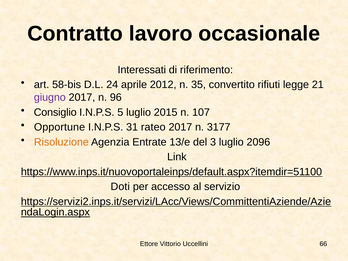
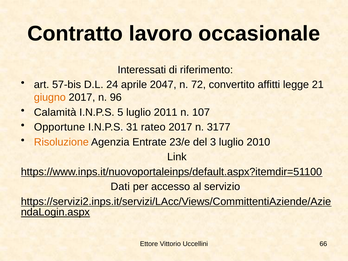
58-bis: 58-bis -> 57-bis (67, 85)
2012: 2012 -> 2047 (163, 85)
35: 35 -> 72 (199, 85)
rifiuti: rifiuti -> affitti (269, 85)
giugno colour: purple -> orange (50, 97)
Consiglio: Consiglio -> Calamità (55, 112)
2015: 2015 -> 2011 (166, 112)
13/e: 13/e -> 23/e (180, 142)
2096: 2096 -> 2010 (258, 142)
Doti: Doti -> Dati (120, 187)
